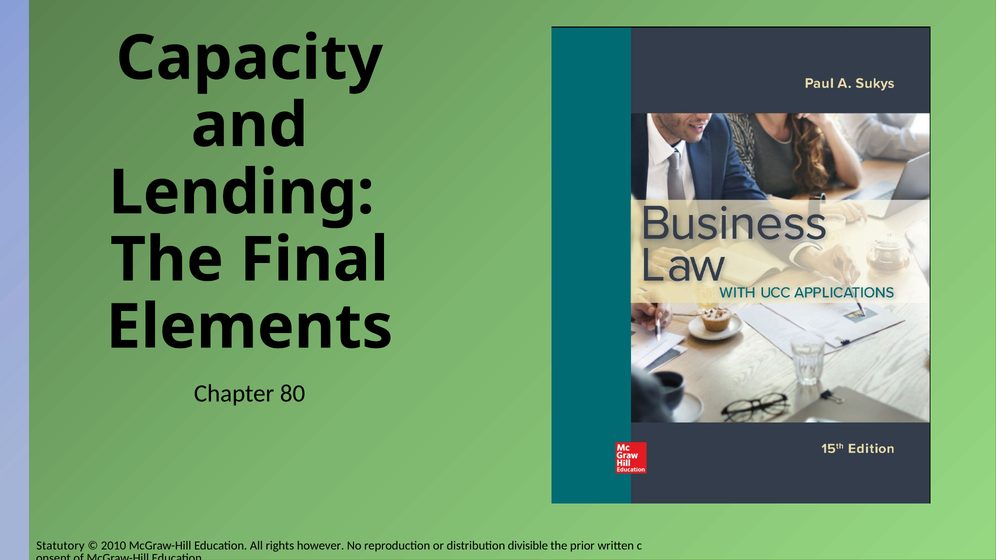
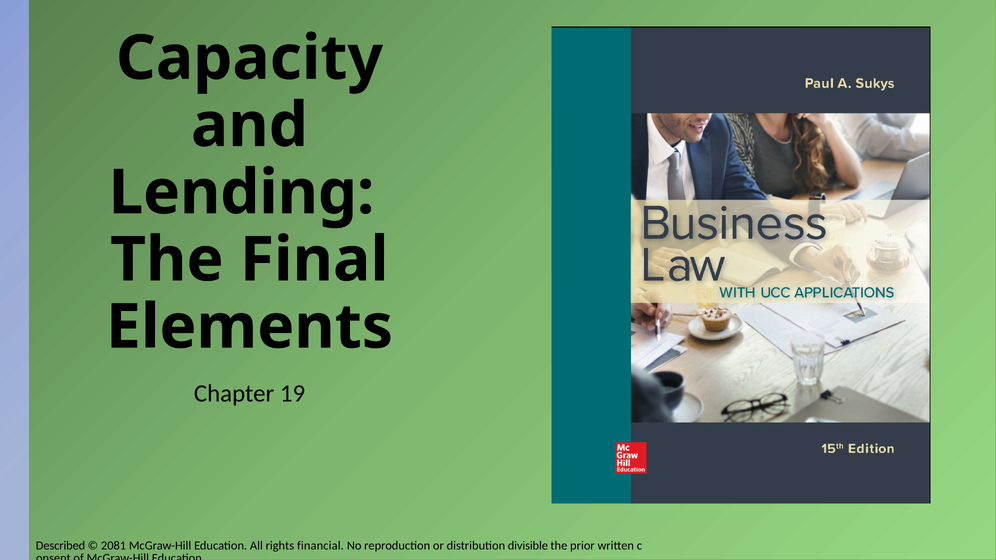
80: 80 -> 19 (293, 394)
Statutory: Statutory -> Described (61, 546)
2010: 2010 -> 2081 (114, 546)
however: however -> financial (320, 546)
